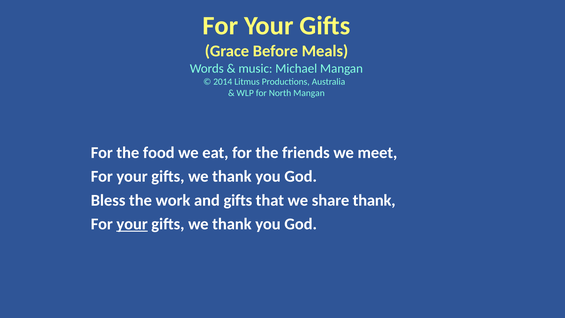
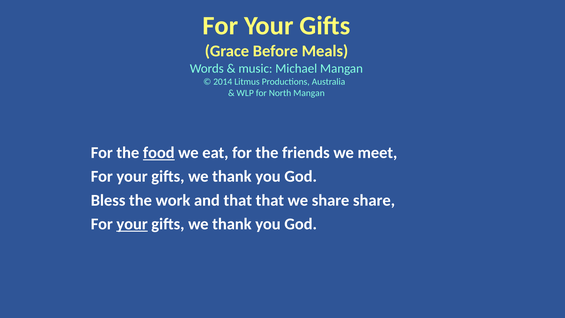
food underline: none -> present (159, 153)
and gifts: gifts -> that (238, 200)
share thank: thank -> share (374, 200)
